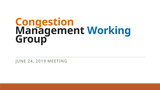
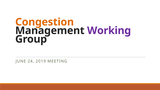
Working colour: blue -> purple (109, 31)
